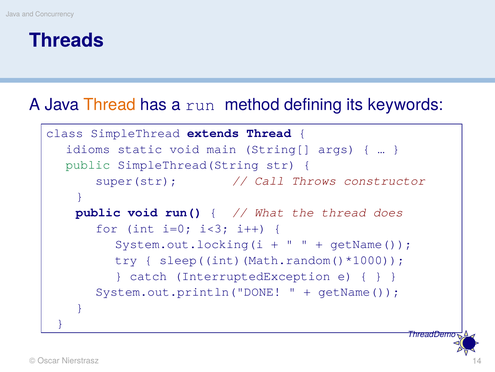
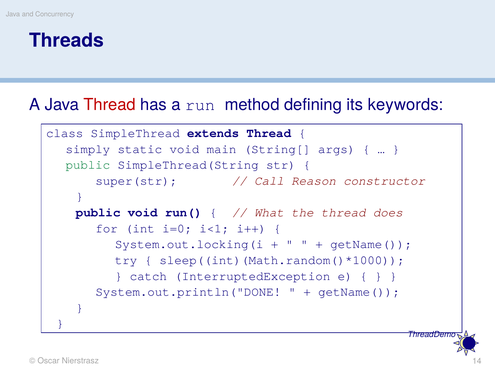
Thread colour: orange -> red (110, 104)
idioms: idioms -> simply (88, 149)
Throws: Throws -> Reason (314, 180)
i<3: i<3 -> i<1 (214, 228)
